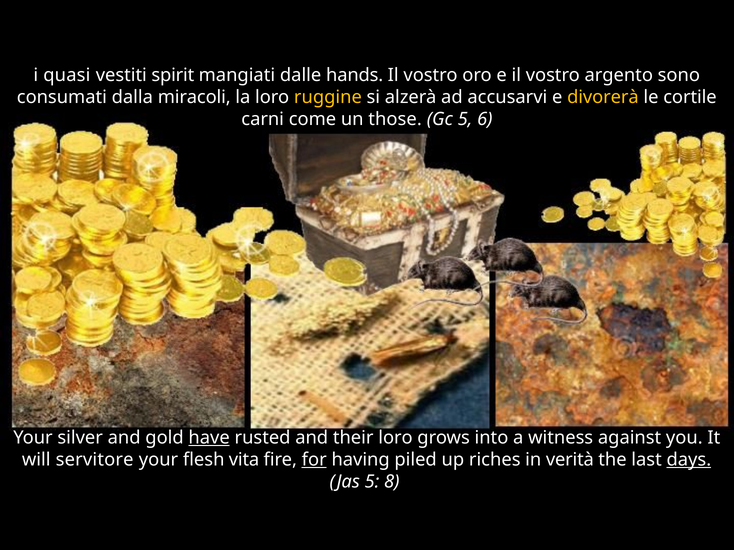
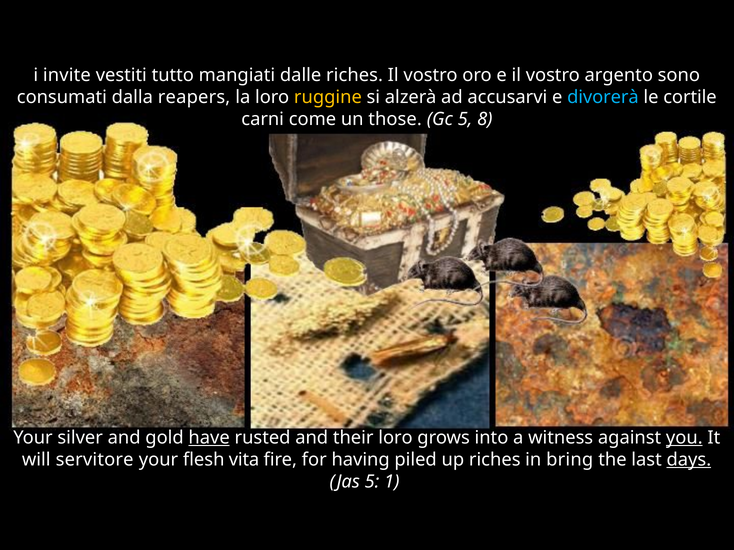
quasi: quasi -> invite (67, 75)
spirit: spirit -> tutto (173, 75)
dalle hands: hands -> riches (355, 75)
miracoli: miracoli -> reapers (194, 97)
divorerà colour: yellow -> light blue (603, 97)
6: 6 -> 8 (485, 119)
you underline: none -> present (684, 438)
for underline: present -> none (314, 460)
verità: verità -> bring (570, 460)
8: 8 -> 1 (392, 482)
